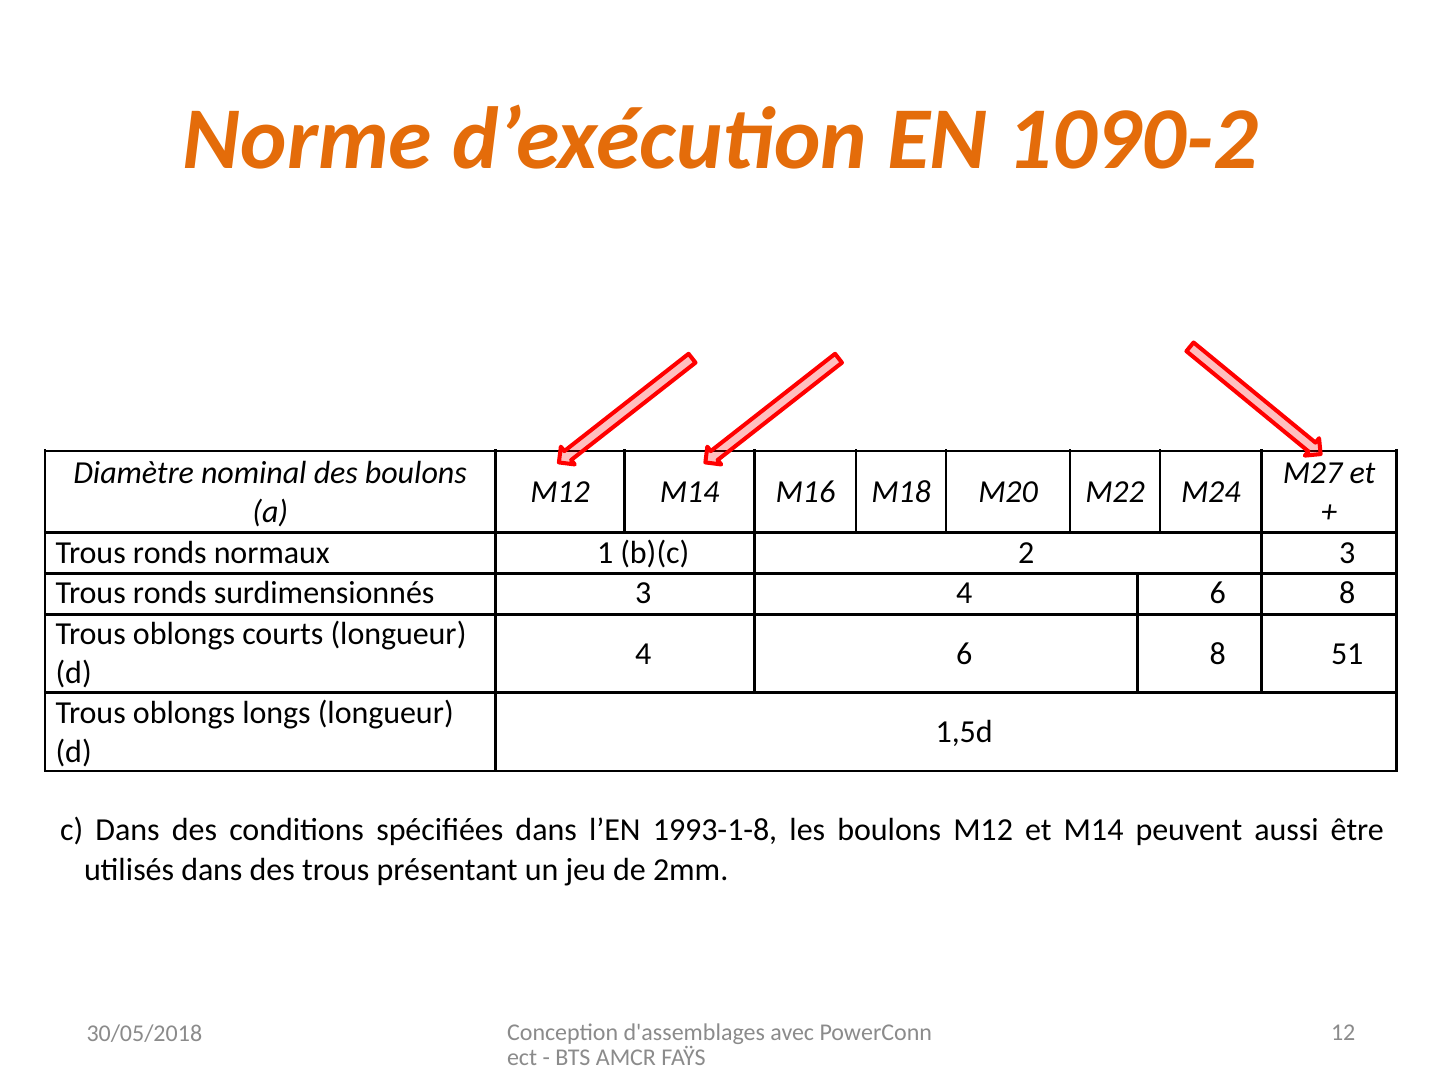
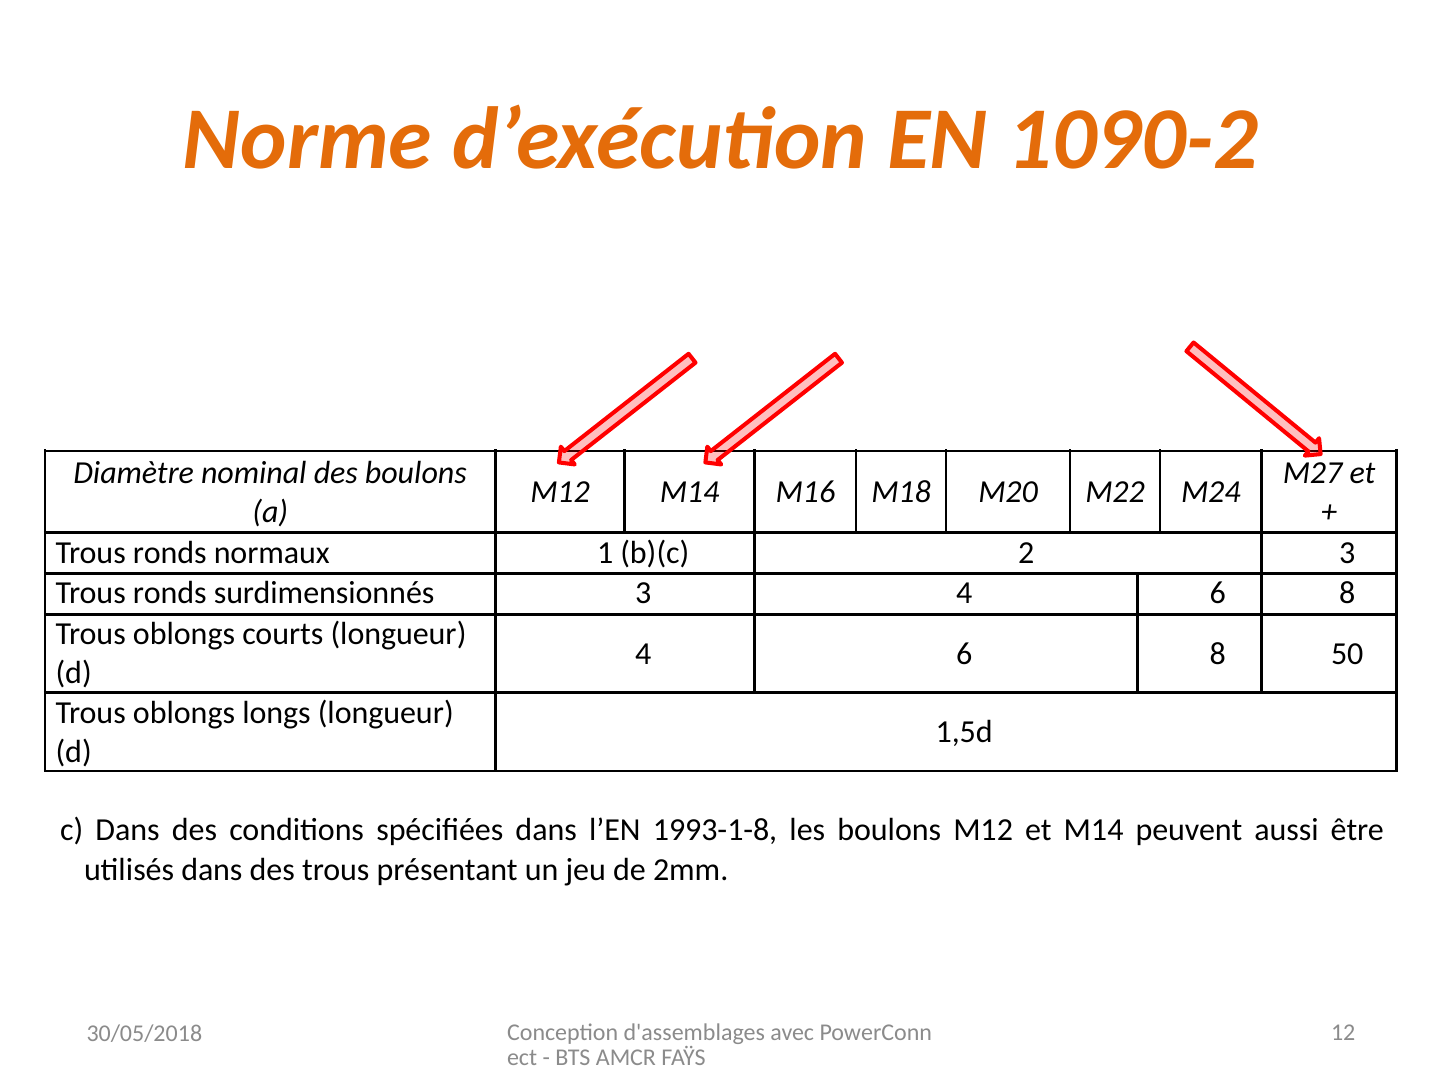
51: 51 -> 50 (1347, 653)
